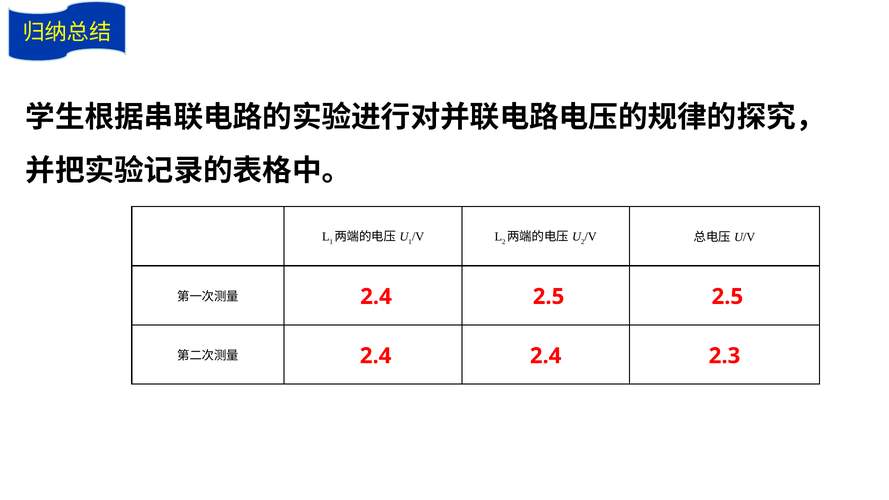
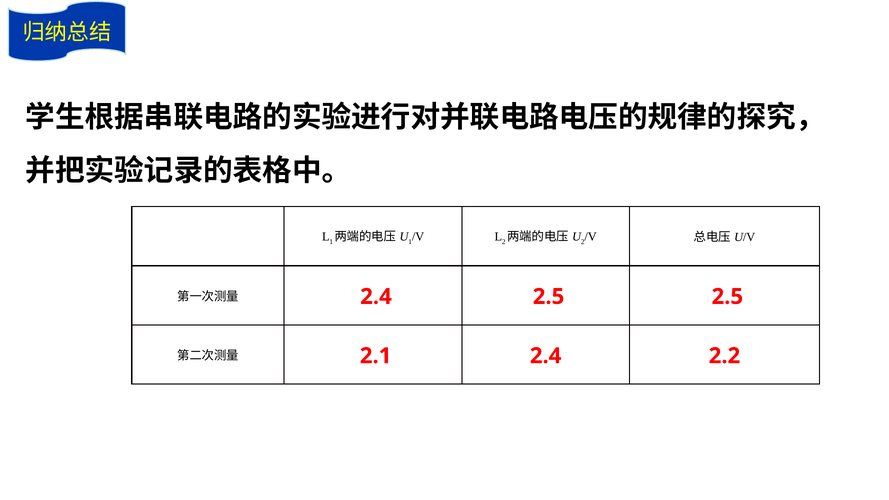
2.4: 2.4 -> 2.1 (376, 356)
2.3: 2.3 -> 2.2 (725, 356)
